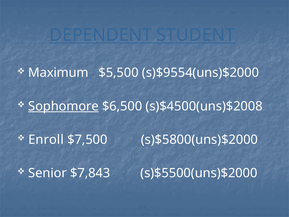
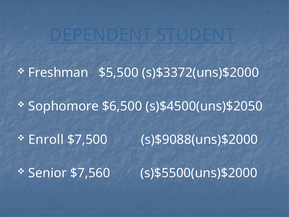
Maximum: Maximum -> Freshman (58, 73)
s)$9554(uns)$2000: s)$9554(uns)$2000 -> s)$3372(uns)$2000 (200, 73)
Sophomore underline: present -> none (63, 106)
s)$4500(uns)$2008: s)$4500(uns)$2008 -> s)$4500(uns)$2050 (204, 106)
s)$5800(uns)$2000: s)$5800(uns)$2000 -> s)$9088(uns)$2000 (199, 139)
$7,843: $7,843 -> $7,560 (90, 173)
